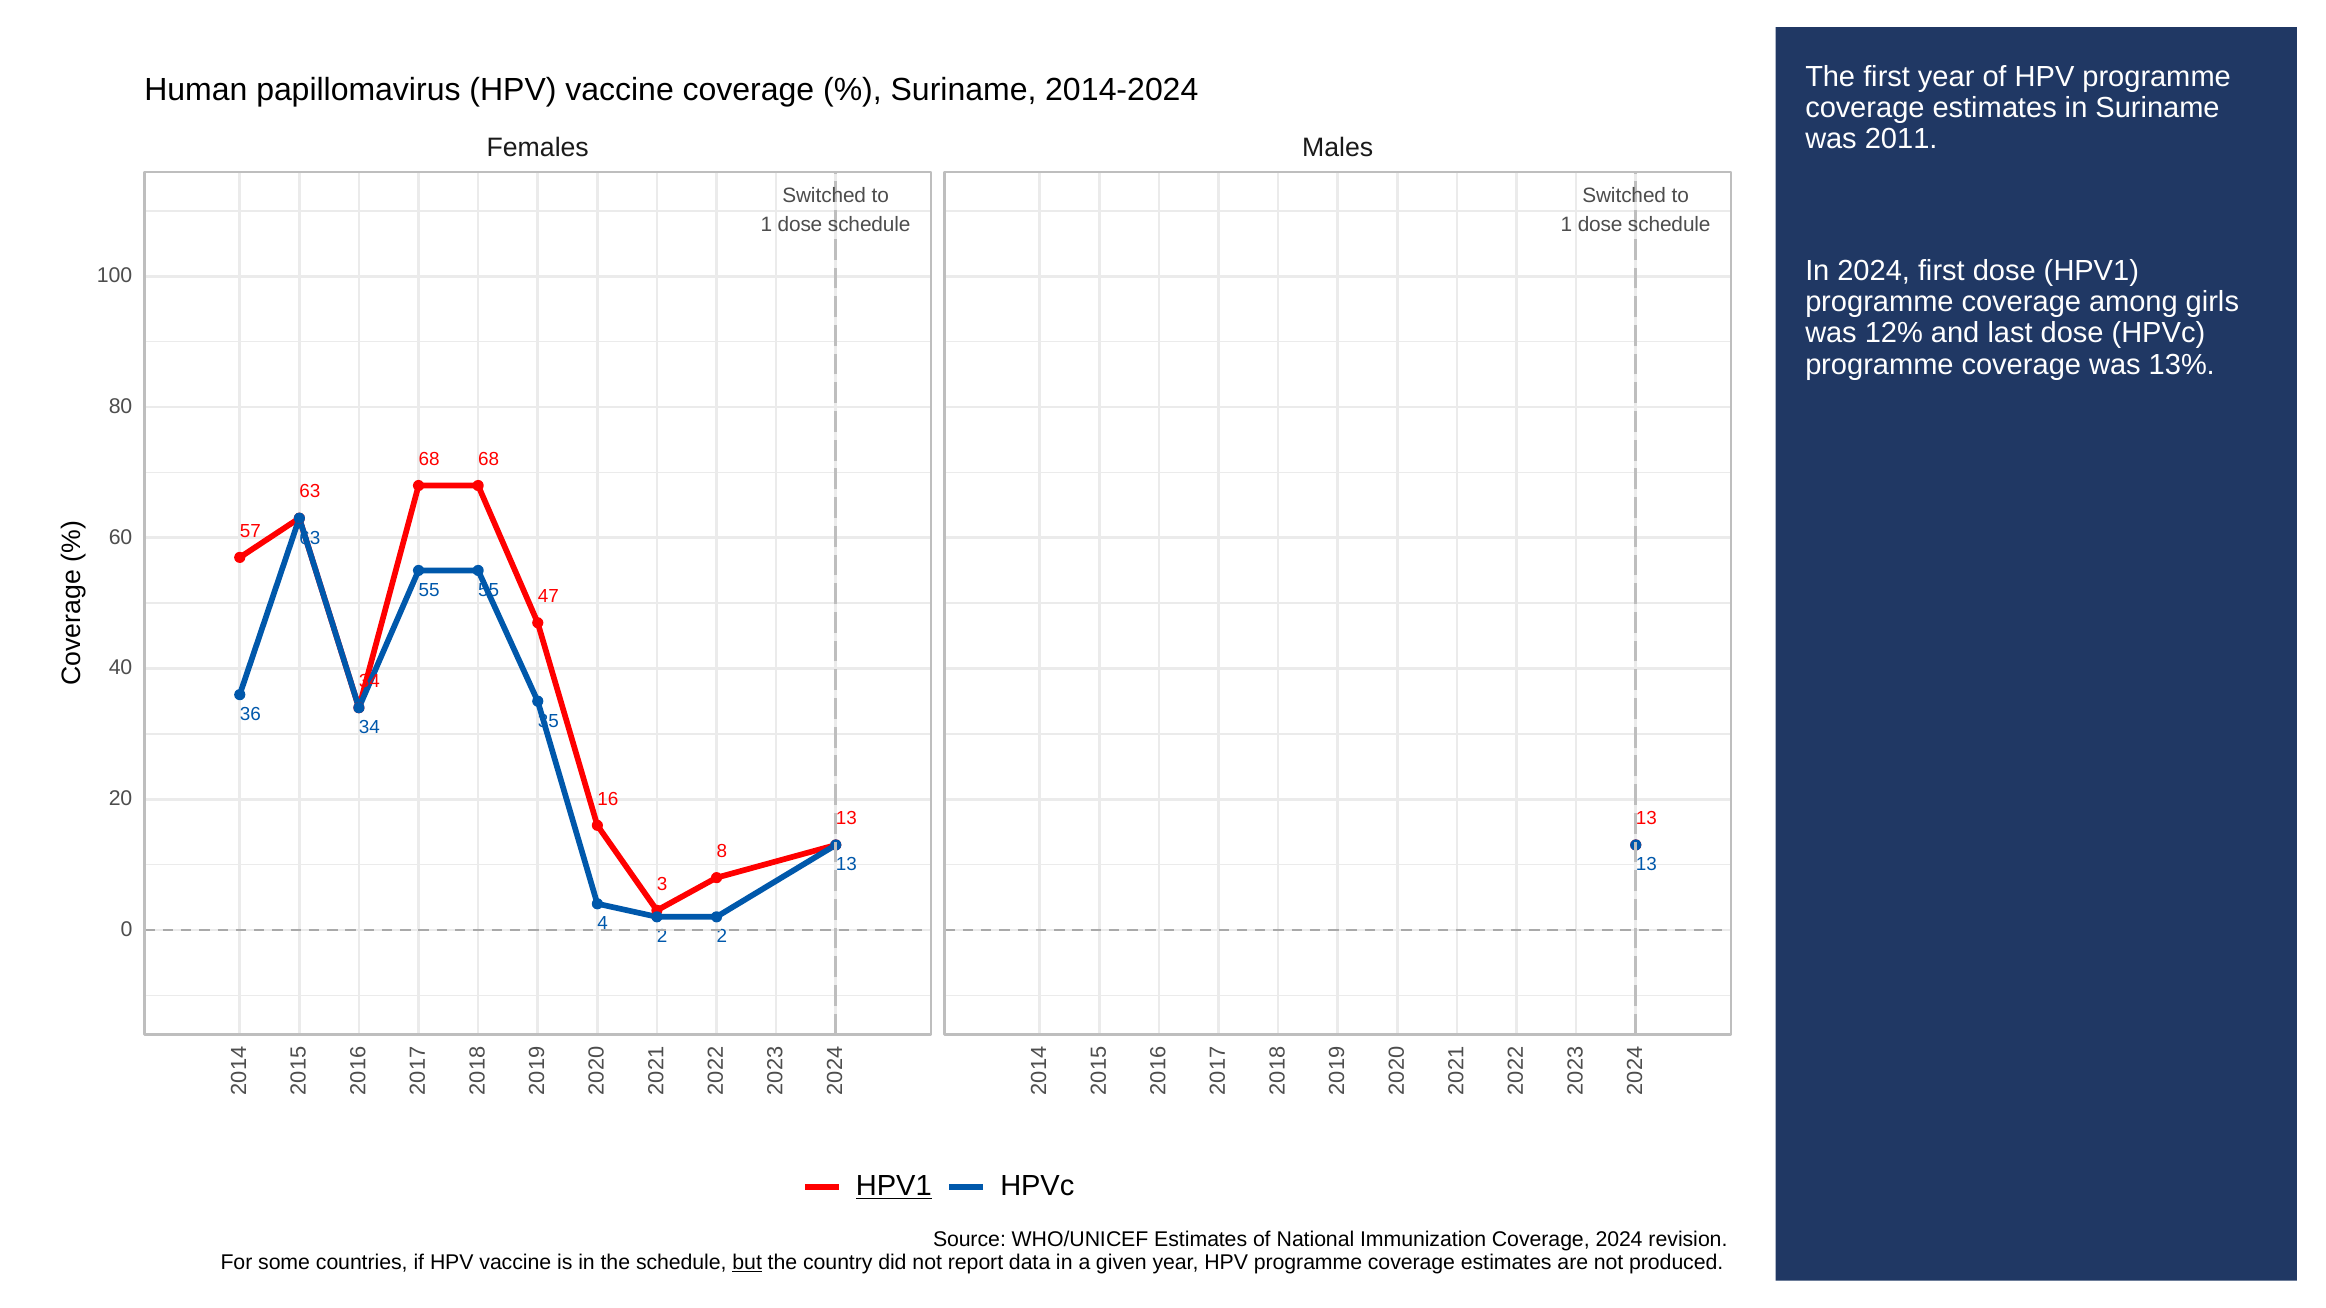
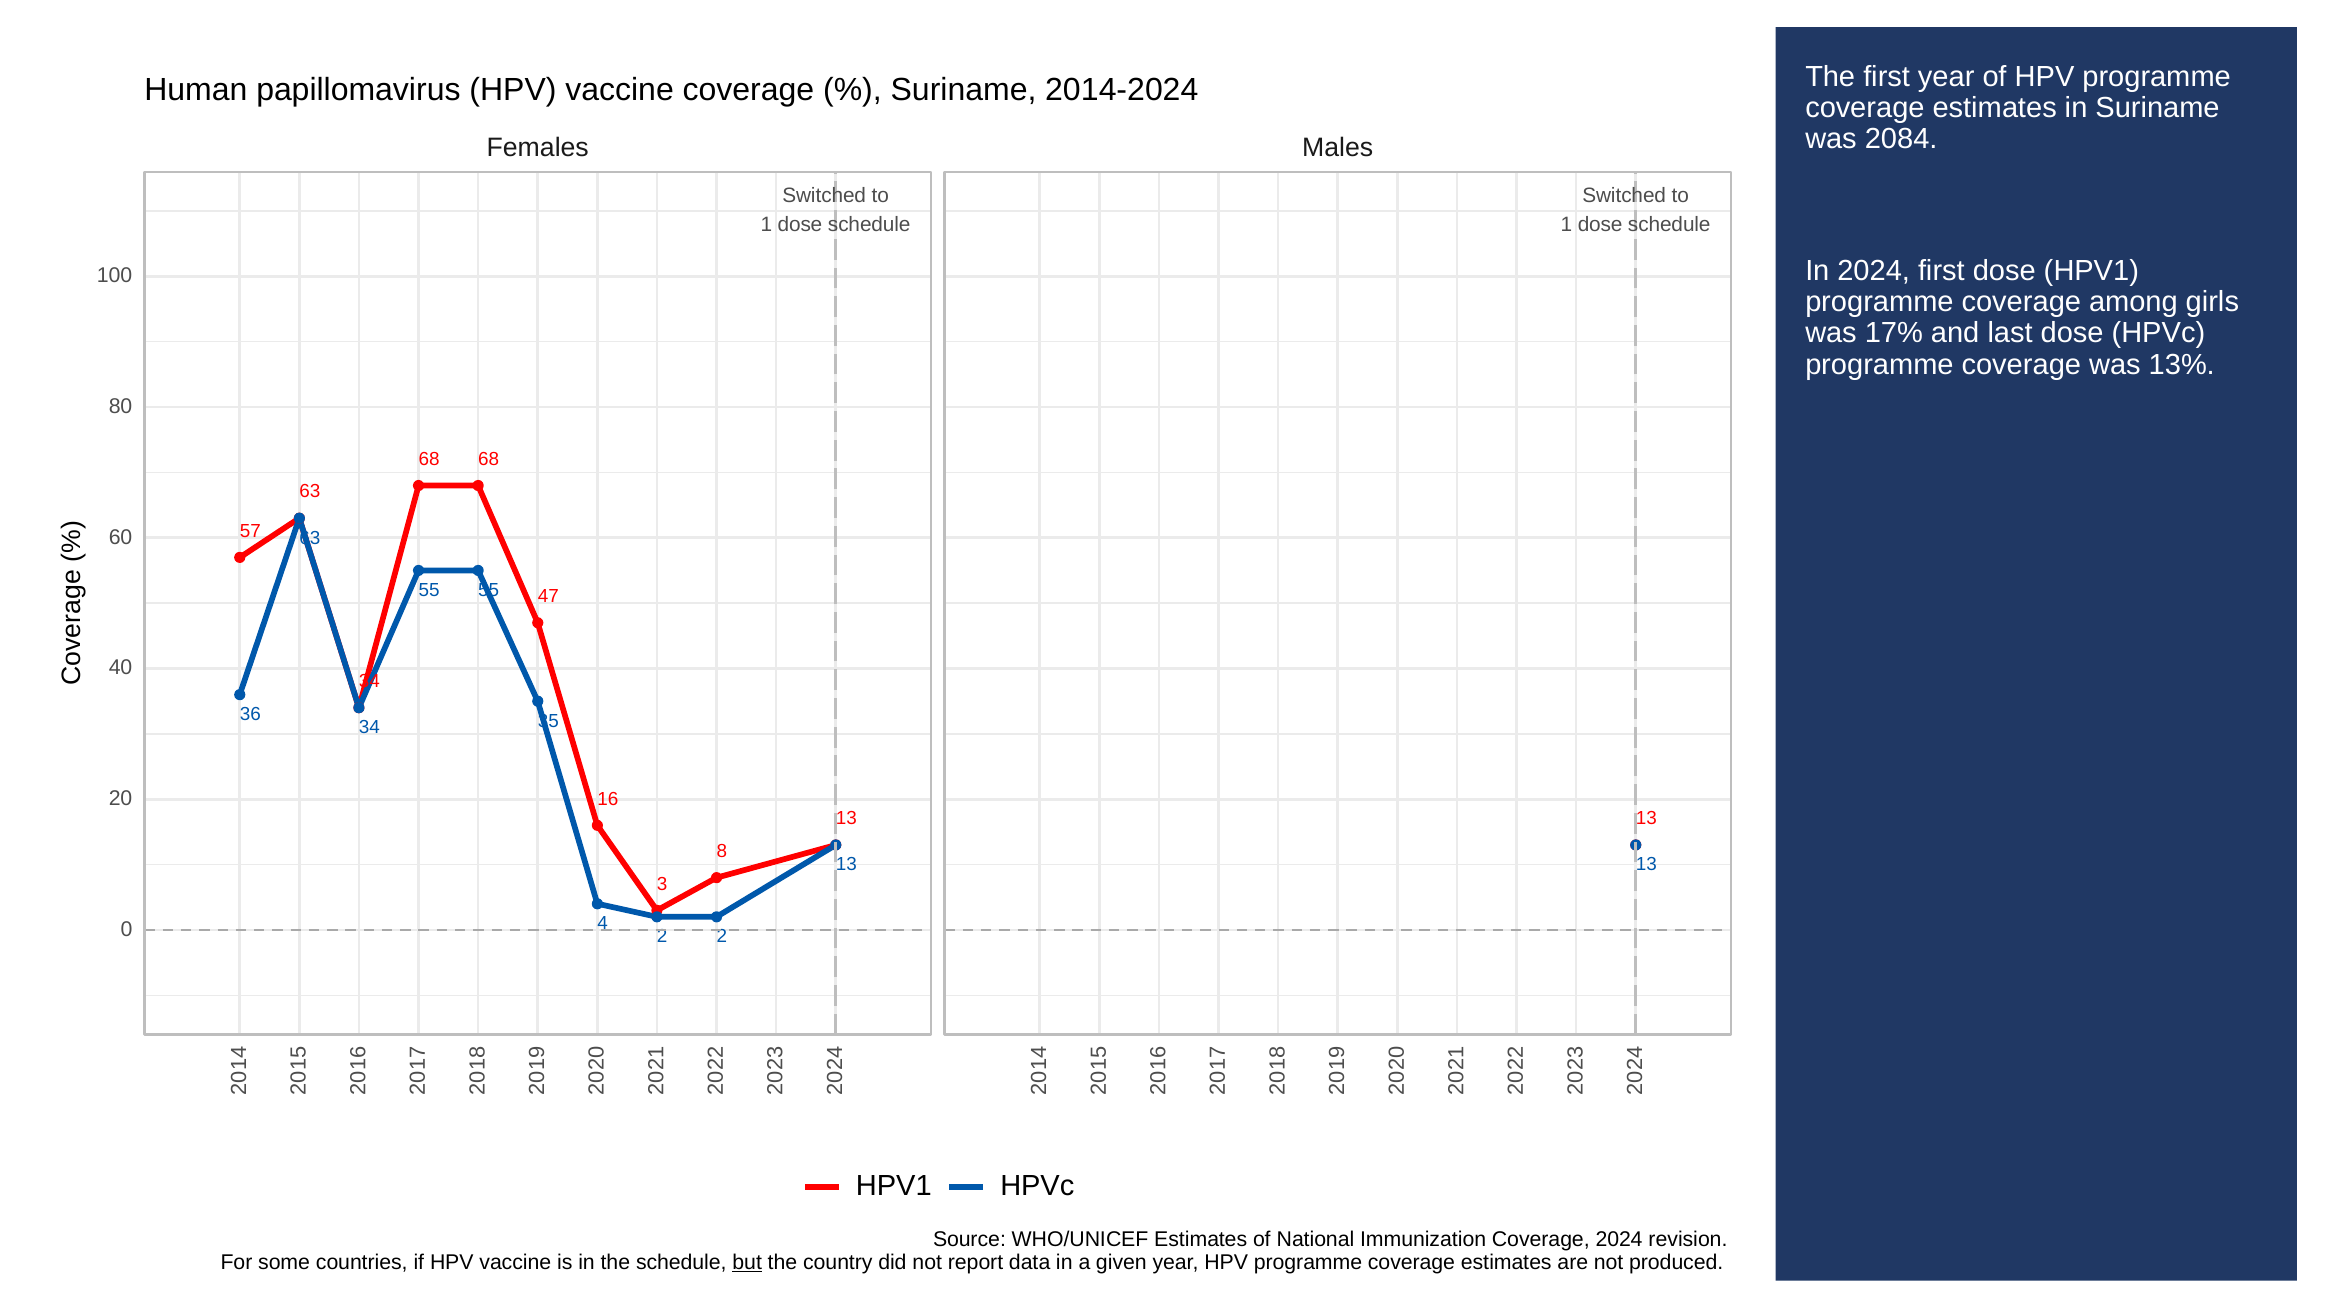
2011: 2011 -> 2084 (1901, 139)
12%: 12% -> 17% (1894, 333)
HPV1 underline: present -> none (894, 1186)
